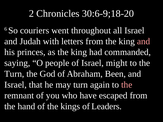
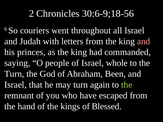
30:6-9;18-20: 30:6-9;18-20 -> 30:6-9;18-56 (108, 14)
might: might -> whole (117, 63)
the colour: pink -> light green (127, 85)
Leaders: Leaders -> Blessed (107, 107)
